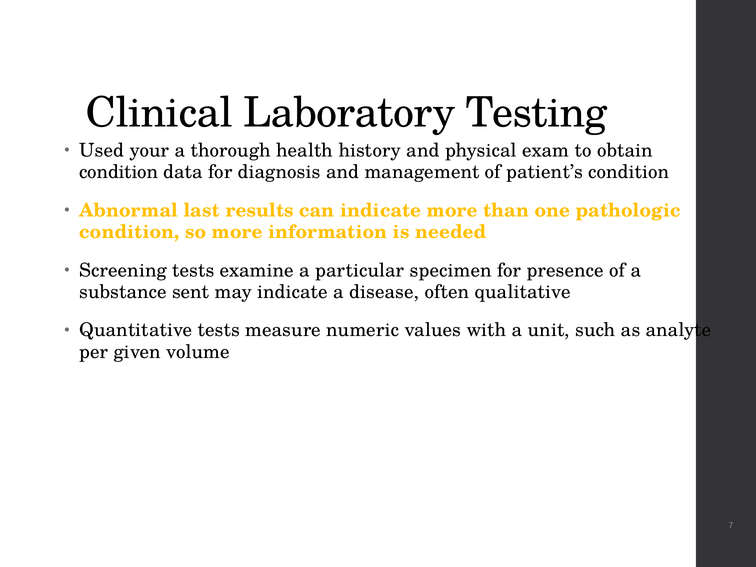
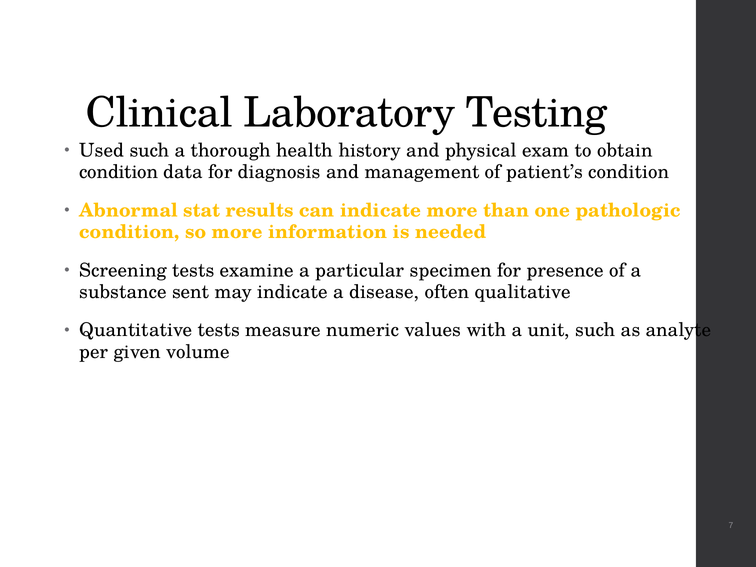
Used your: your -> such (150, 150)
last: last -> stat (202, 210)
